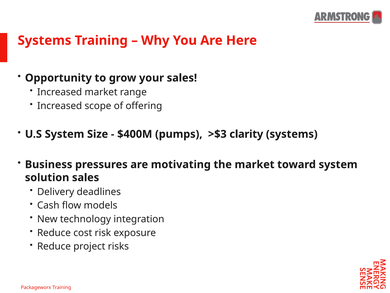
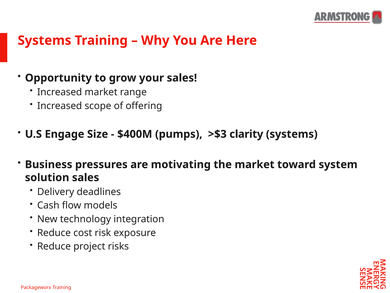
U.S System: System -> Engage (65, 134)
